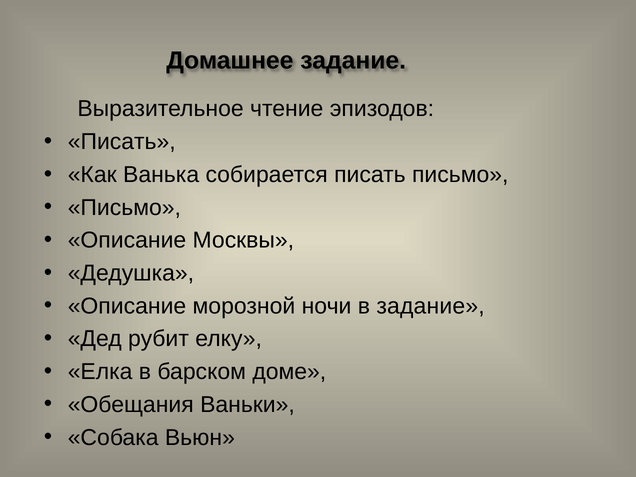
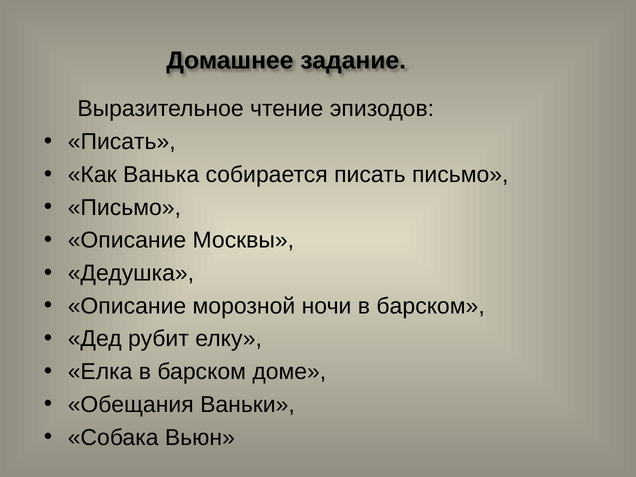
ночи в задание: задание -> барском (431, 306)
